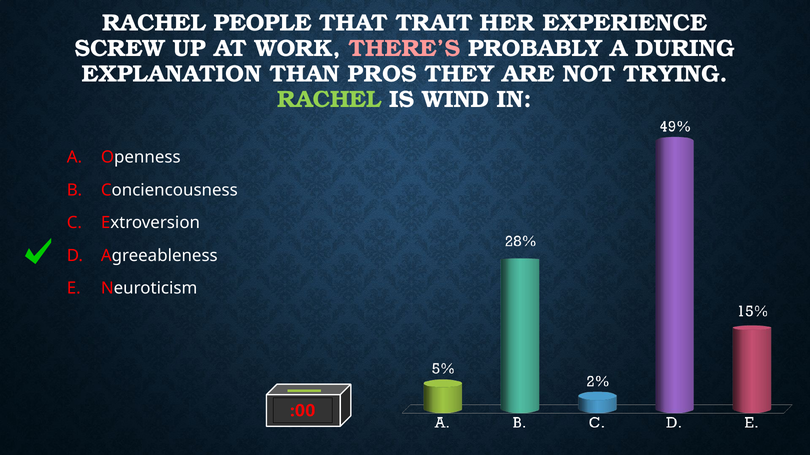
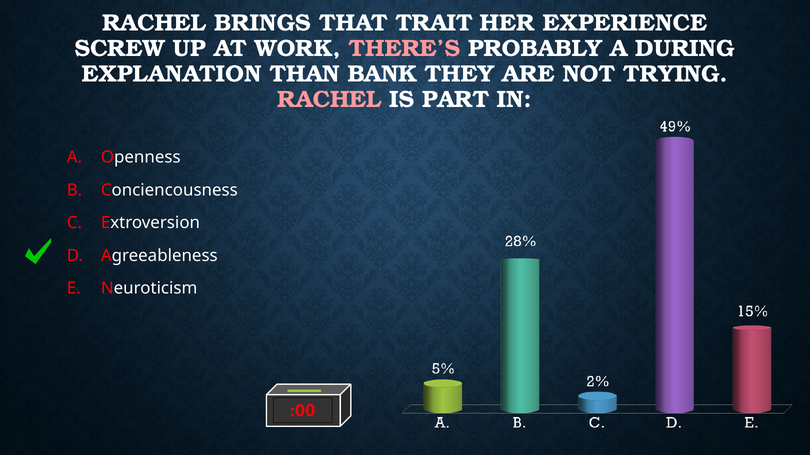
PEOPLE: PEOPLE -> BRINGS (263, 23)
PROS: PROS -> BANK (382, 74)
RACHEL colour: light green -> pink (329, 99)
WIND: WIND -> PART (456, 99)
